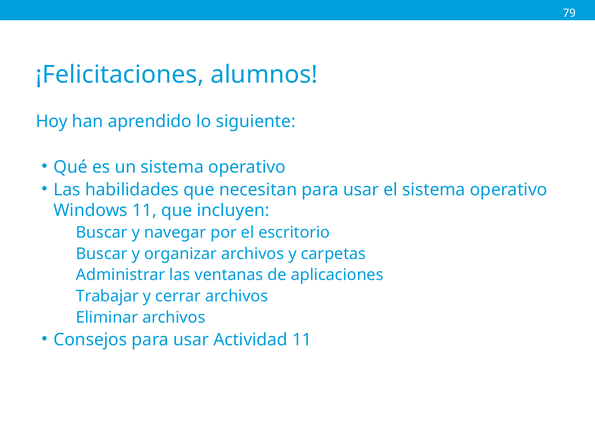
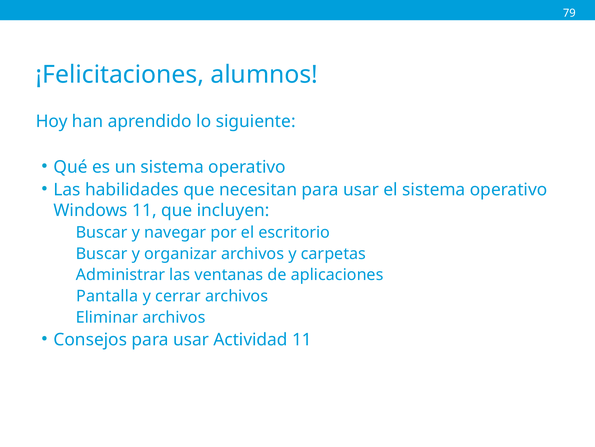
Trabajar: Trabajar -> Pantalla (107, 296)
